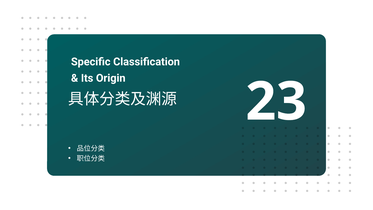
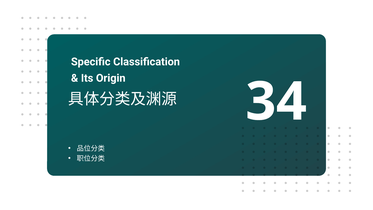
23: 23 -> 34 (276, 102)
